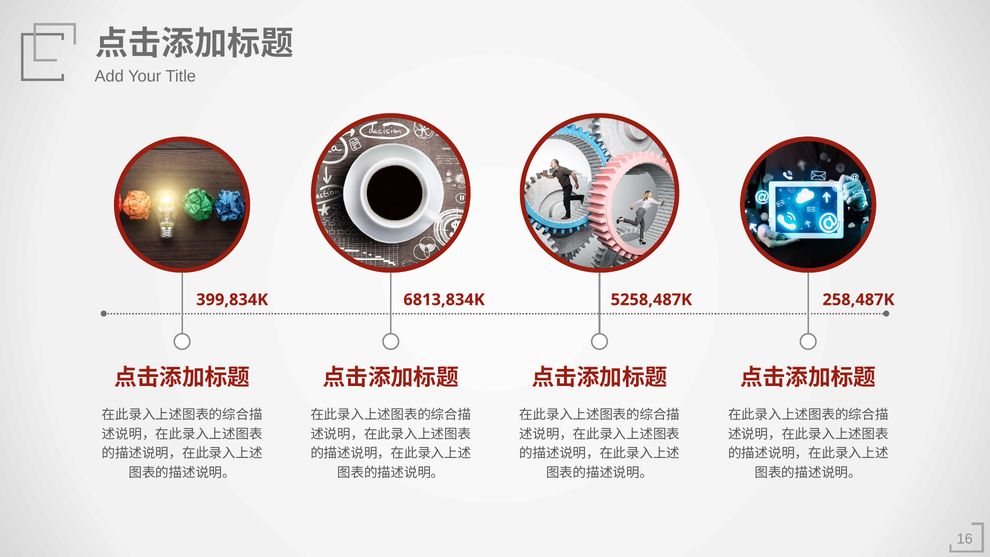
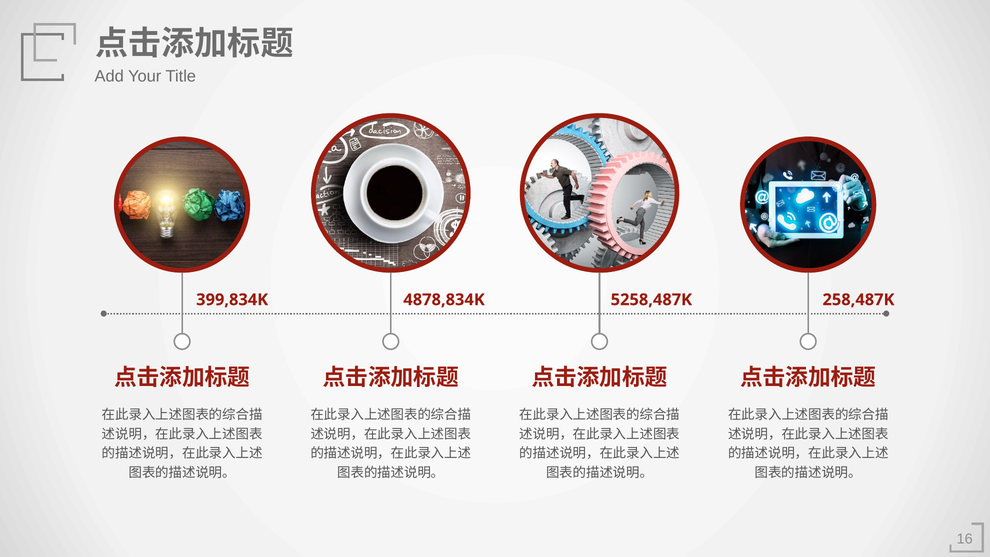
6813,834K: 6813,834K -> 4878,834K (444, 300)
